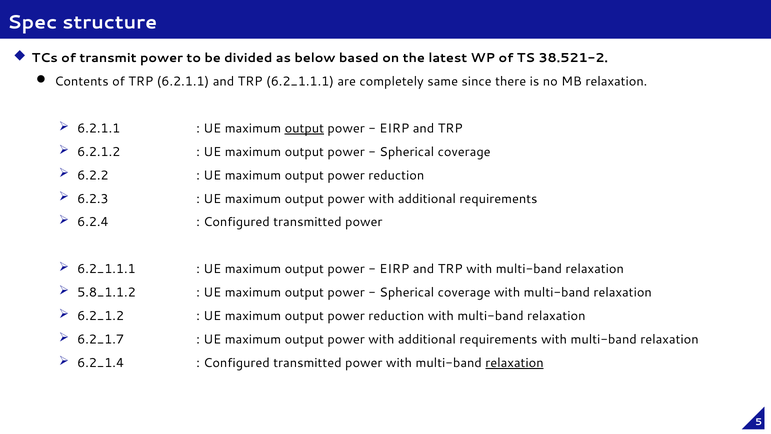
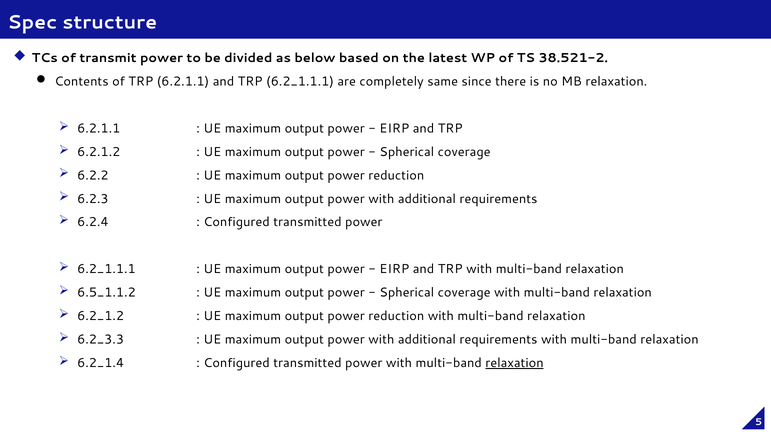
output underline: present -> none (304, 128)
5.8_1.1.2: 5.8_1.1.2 -> 6.5_1.1.2 (106, 292)
6.2_1.7: 6.2_1.7 -> 6.2_3.3 (101, 339)
